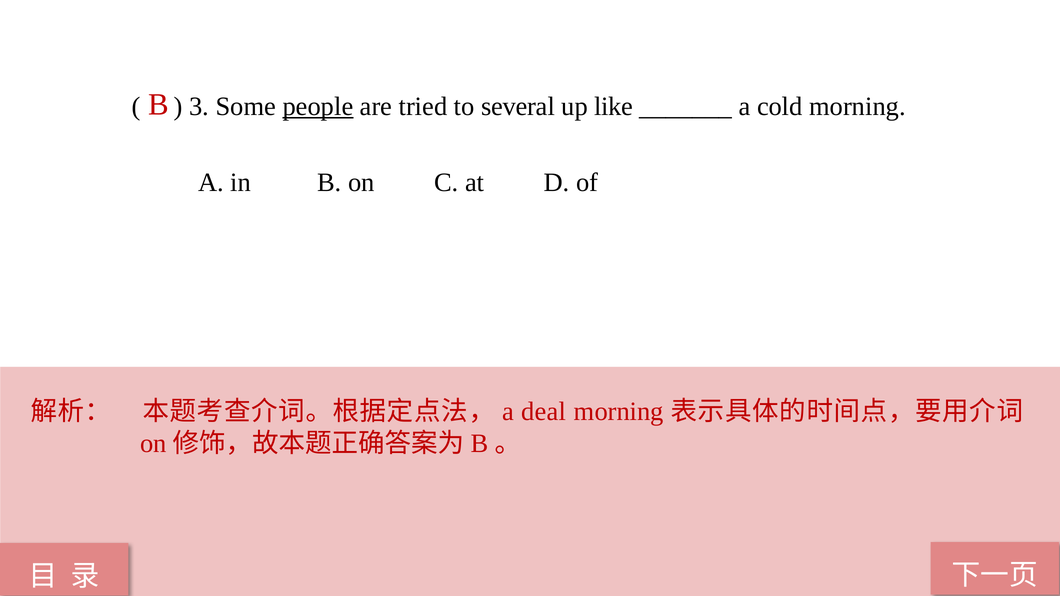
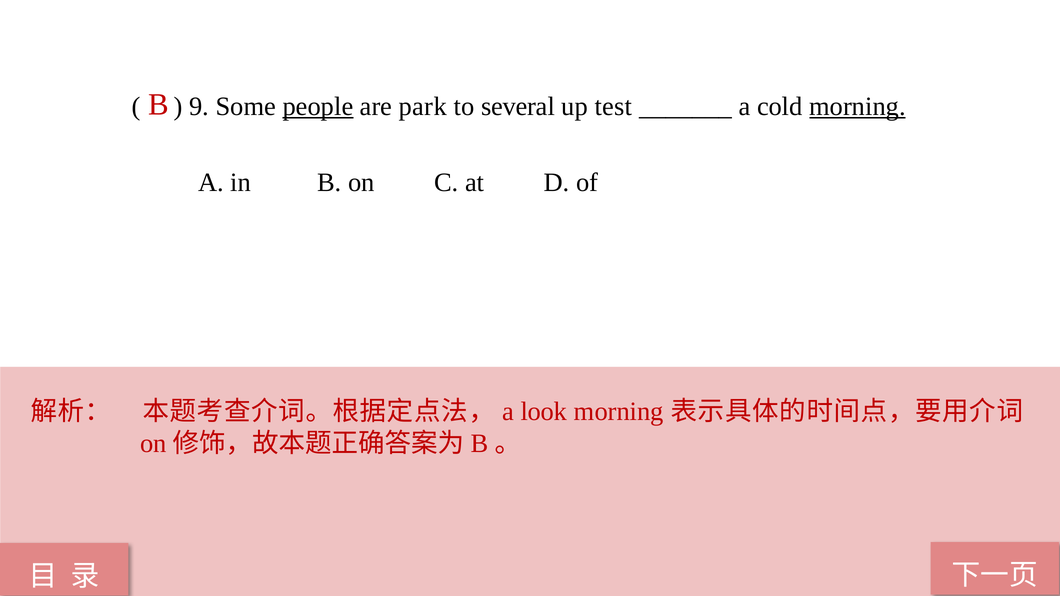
3: 3 -> 9 (199, 106)
tried: tried -> park (423, 106)
like: like -> test (613, 106)
morning underline: none -> present (858, 106)
deal: deal -> look (544, 412)
